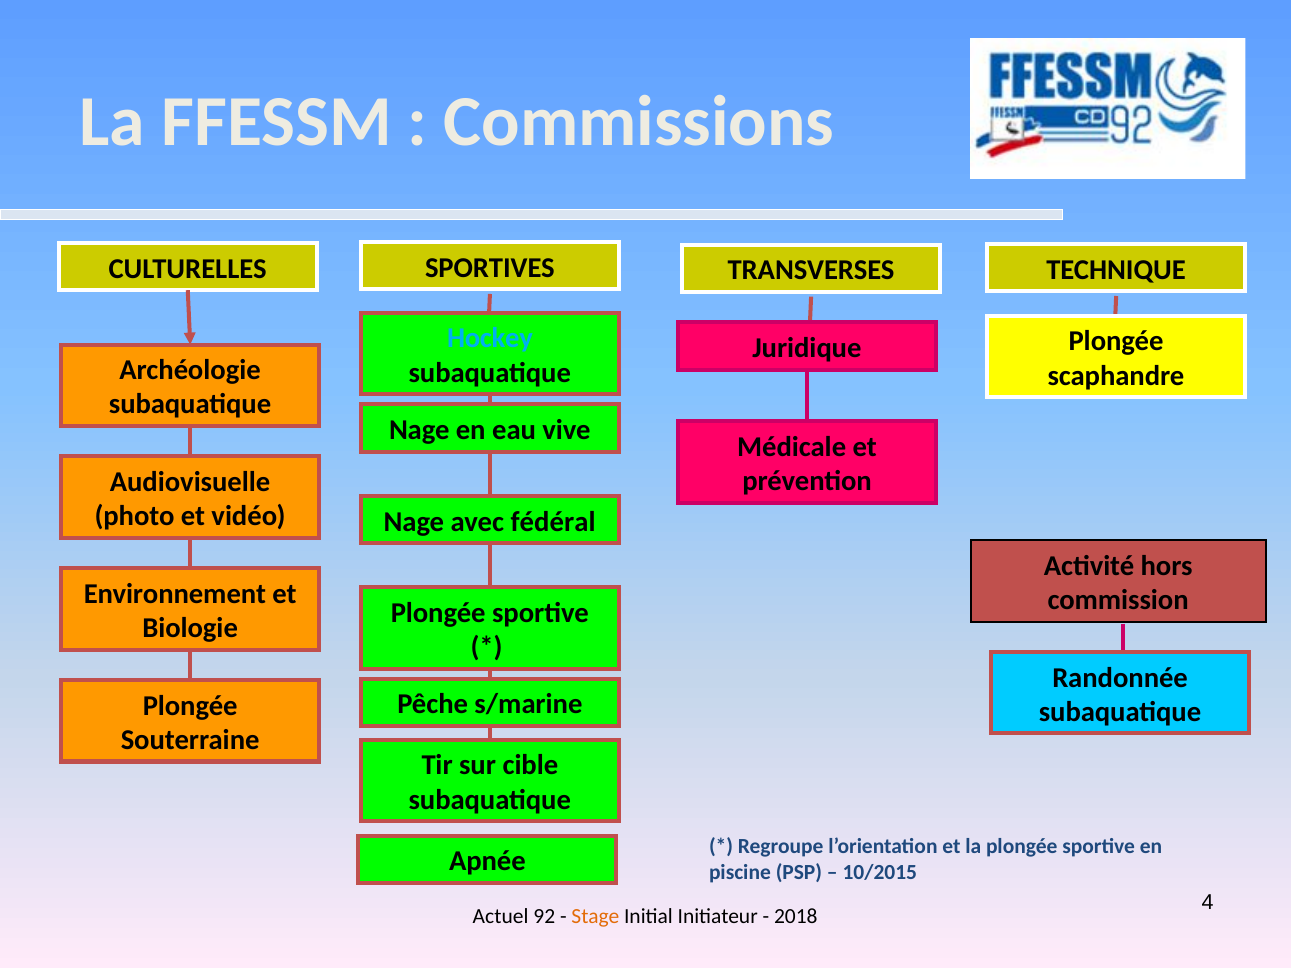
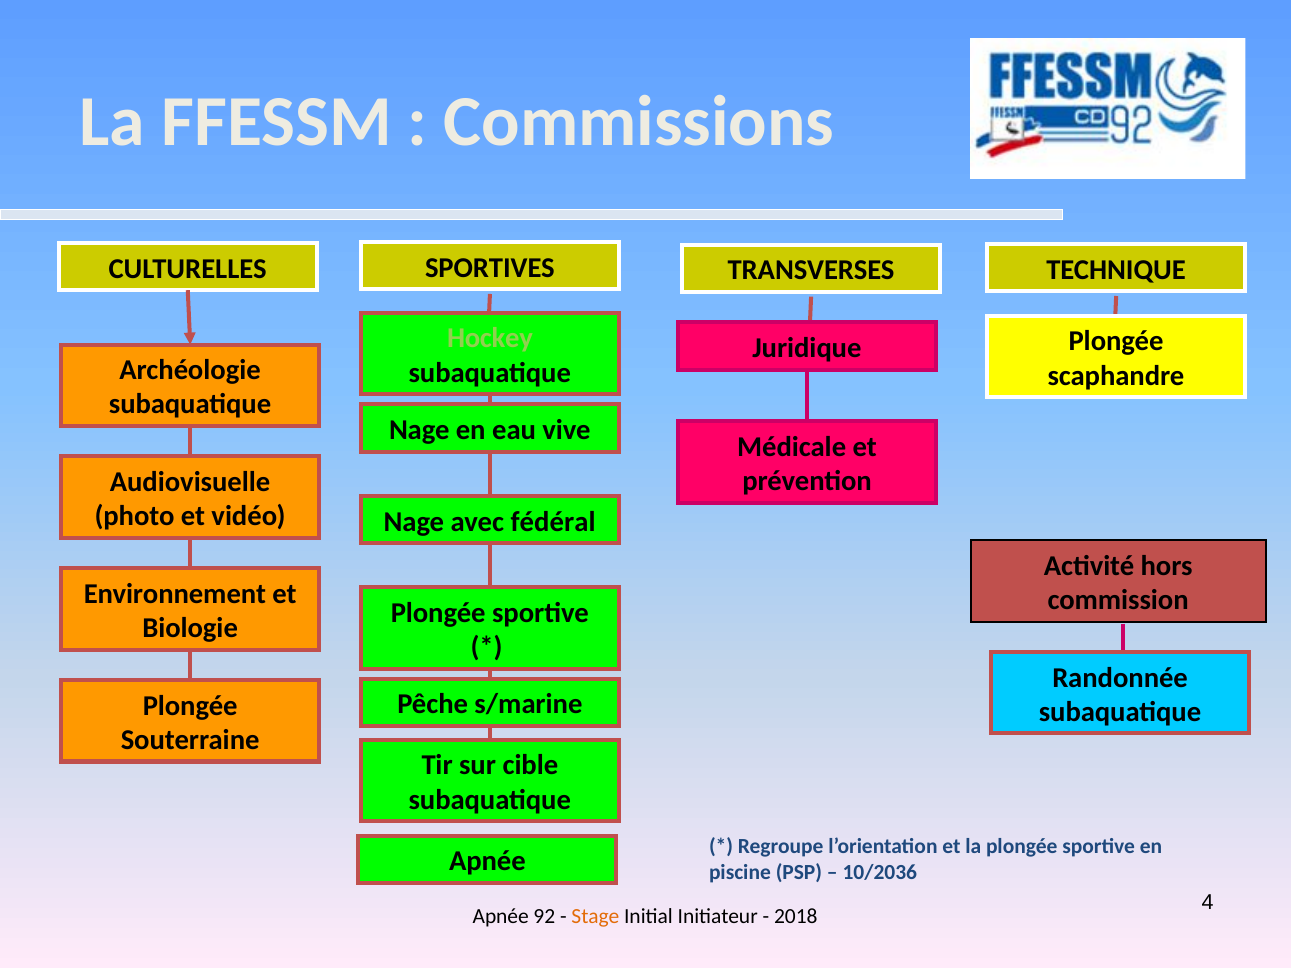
Hockey colour: light blue -> light green (490, 339)
10/2015: 10/2015 -> 10/2036 (880, 873)
Actuel: Actuel -> Apnée (501, 917)
